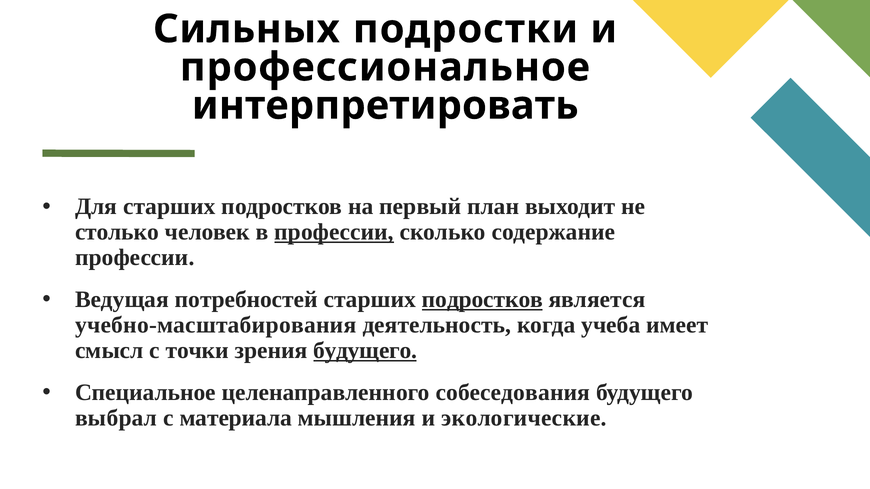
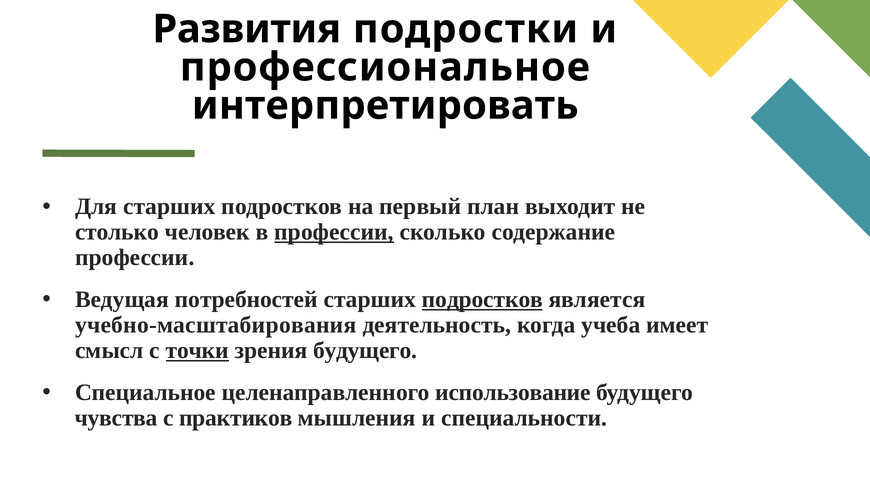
Сильных: Сильных -> Развития (247, 29)
точки underline: none -> present (197, 351)
будущего underline: present -> none (365, 351)
собеседования: собеседования -> использование (513, 393)
выбрал: выбрал -> чувства (116, 418)
материала: материала -> практиков (236, 418)
экологические: экологические -> специальности (524, 418)
